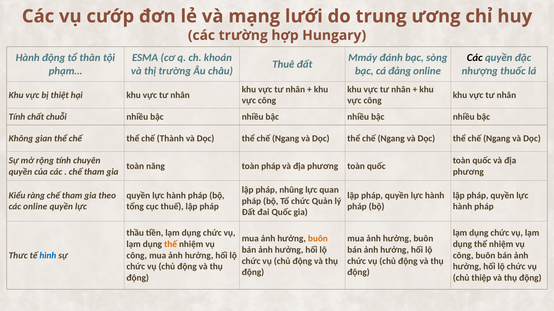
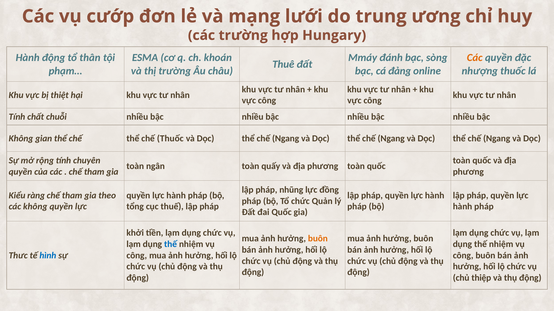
Các colour: black -> orange (475, 58)
chế Thành: Thành -> Thuốc (170, 139)
năng: năng -> ngân (155, 166)
toàn pháp: pháp -> quấy (271, 166)
quan: quan -> đồng (329, 190)
các online: online -> không (35, 207)
thầu: thầu -> khởi (135, 233)
thế colour: orange -> blue (171, 245)
